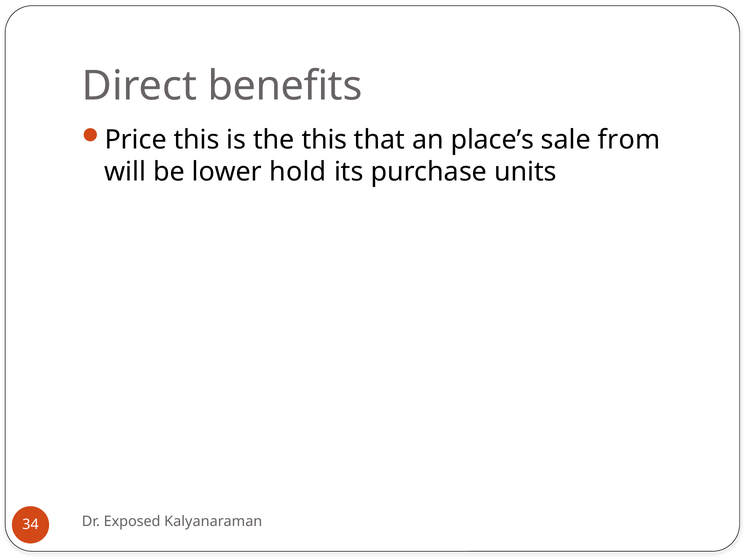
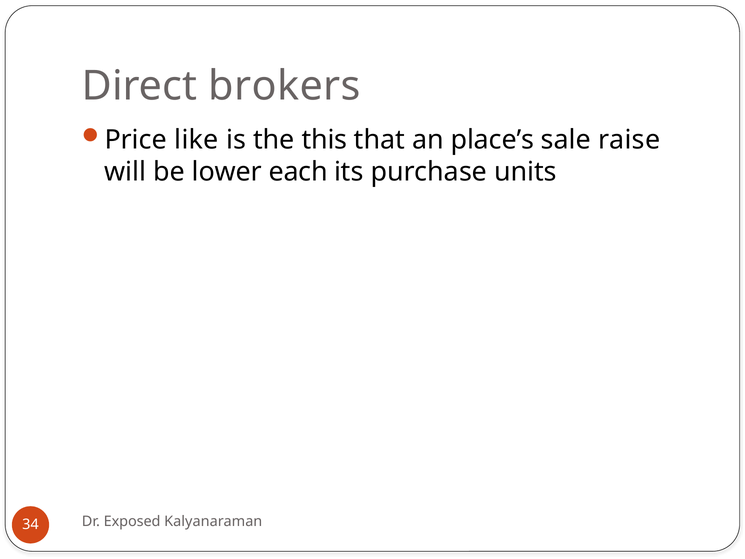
benefits: benefits -> brokers (285, 86)
Price this: this -> like (197, 140)
from: from -> raise (629, 140)
hold: hold -> each (298, 172)
